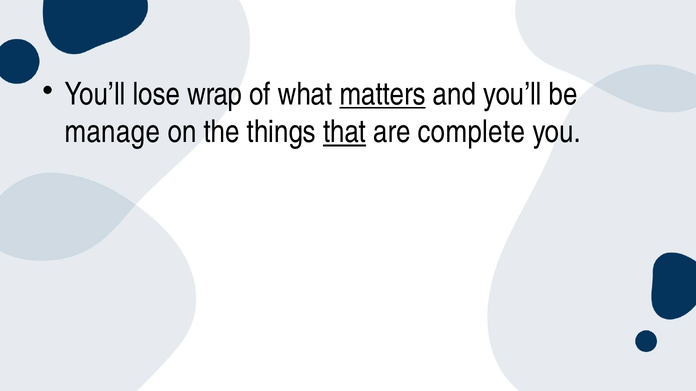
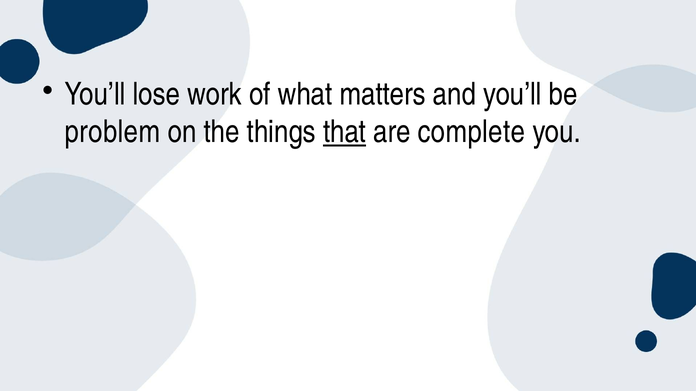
wrap: wrap -> work (215, 94)
matters underline: present -> none (383, 94)
manage: manage -> problem (112, 132)
